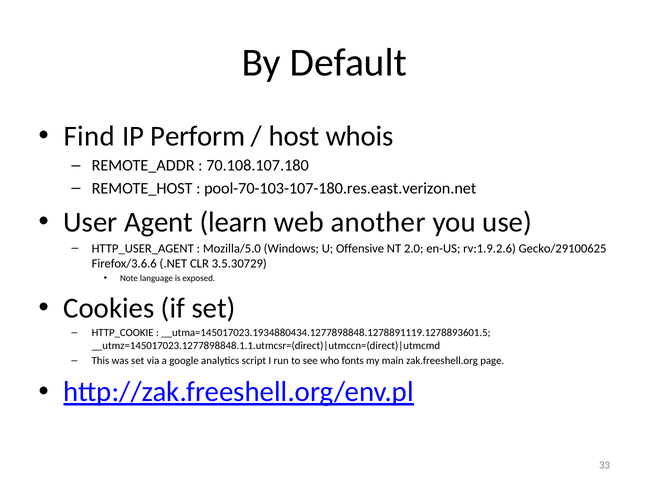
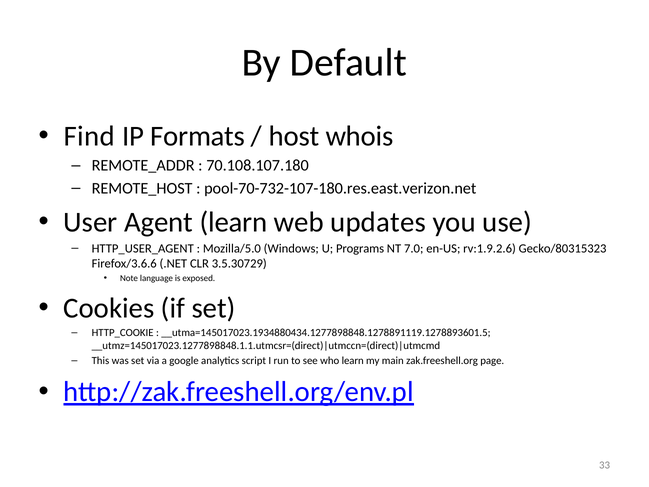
Perform: Perform -> Formats (198, 136)
pool-70-103-107-180.res.east.verizon.net: pool-70-103-107-180.res.east.verizon.net -> pool-70-732-107-180.res.east.verizon.net (340, 188)
another: another -> updates (378, 222)
Offensive: Offensive -> Programs (360, 248)
2.0: 2.0 -> 7.0 (414, 248)
Gecko/29100625: Gecko/29100625 -> Gecko/80315323 (563, 248)
who fonts: fonts -> learn (353, 361)
